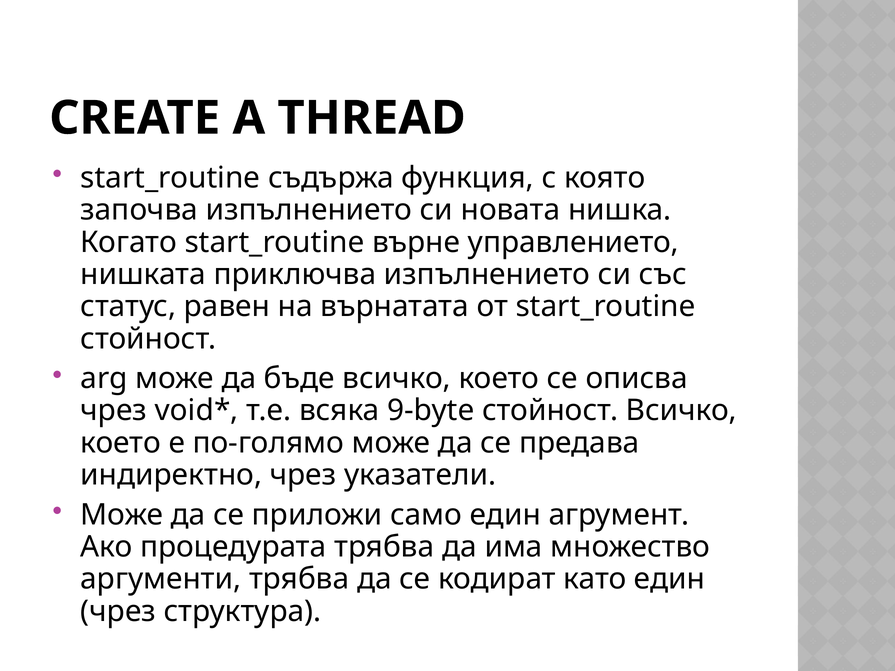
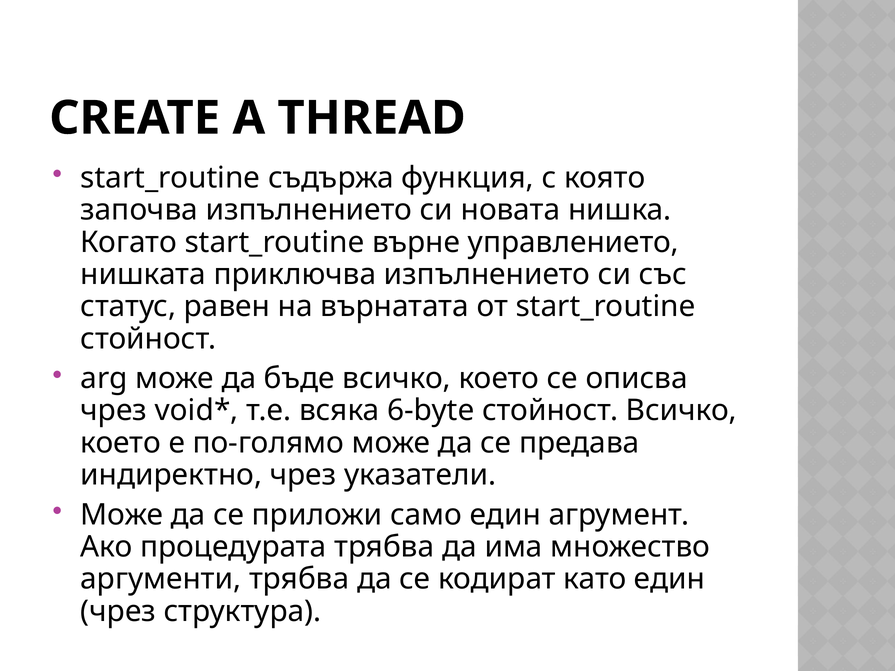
9-byte: 9-byte -> 6-byte (431, 411)
